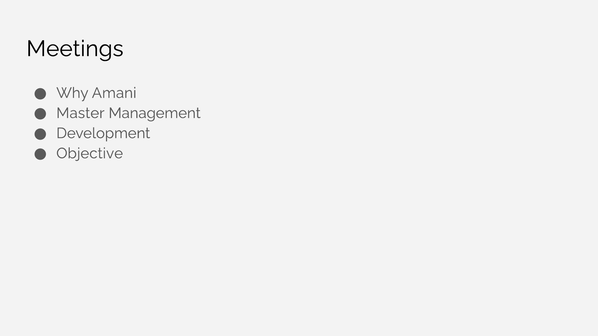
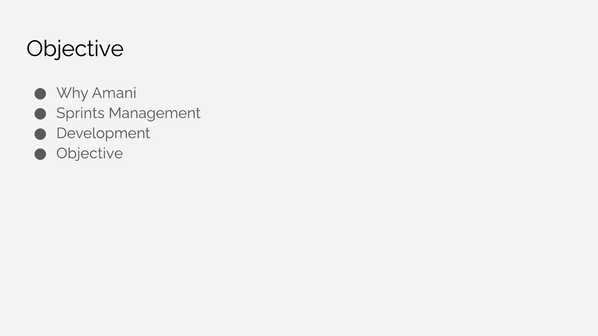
Meetings: Meetings -> Objective (75, 49)
Master: Master -> Sprints (80, 113)
